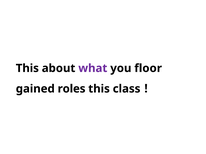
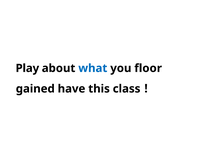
This: This -> Play (27, 68)
what colour: purple -> blue (93, 68)
roles: roles -> have (72, 89)
